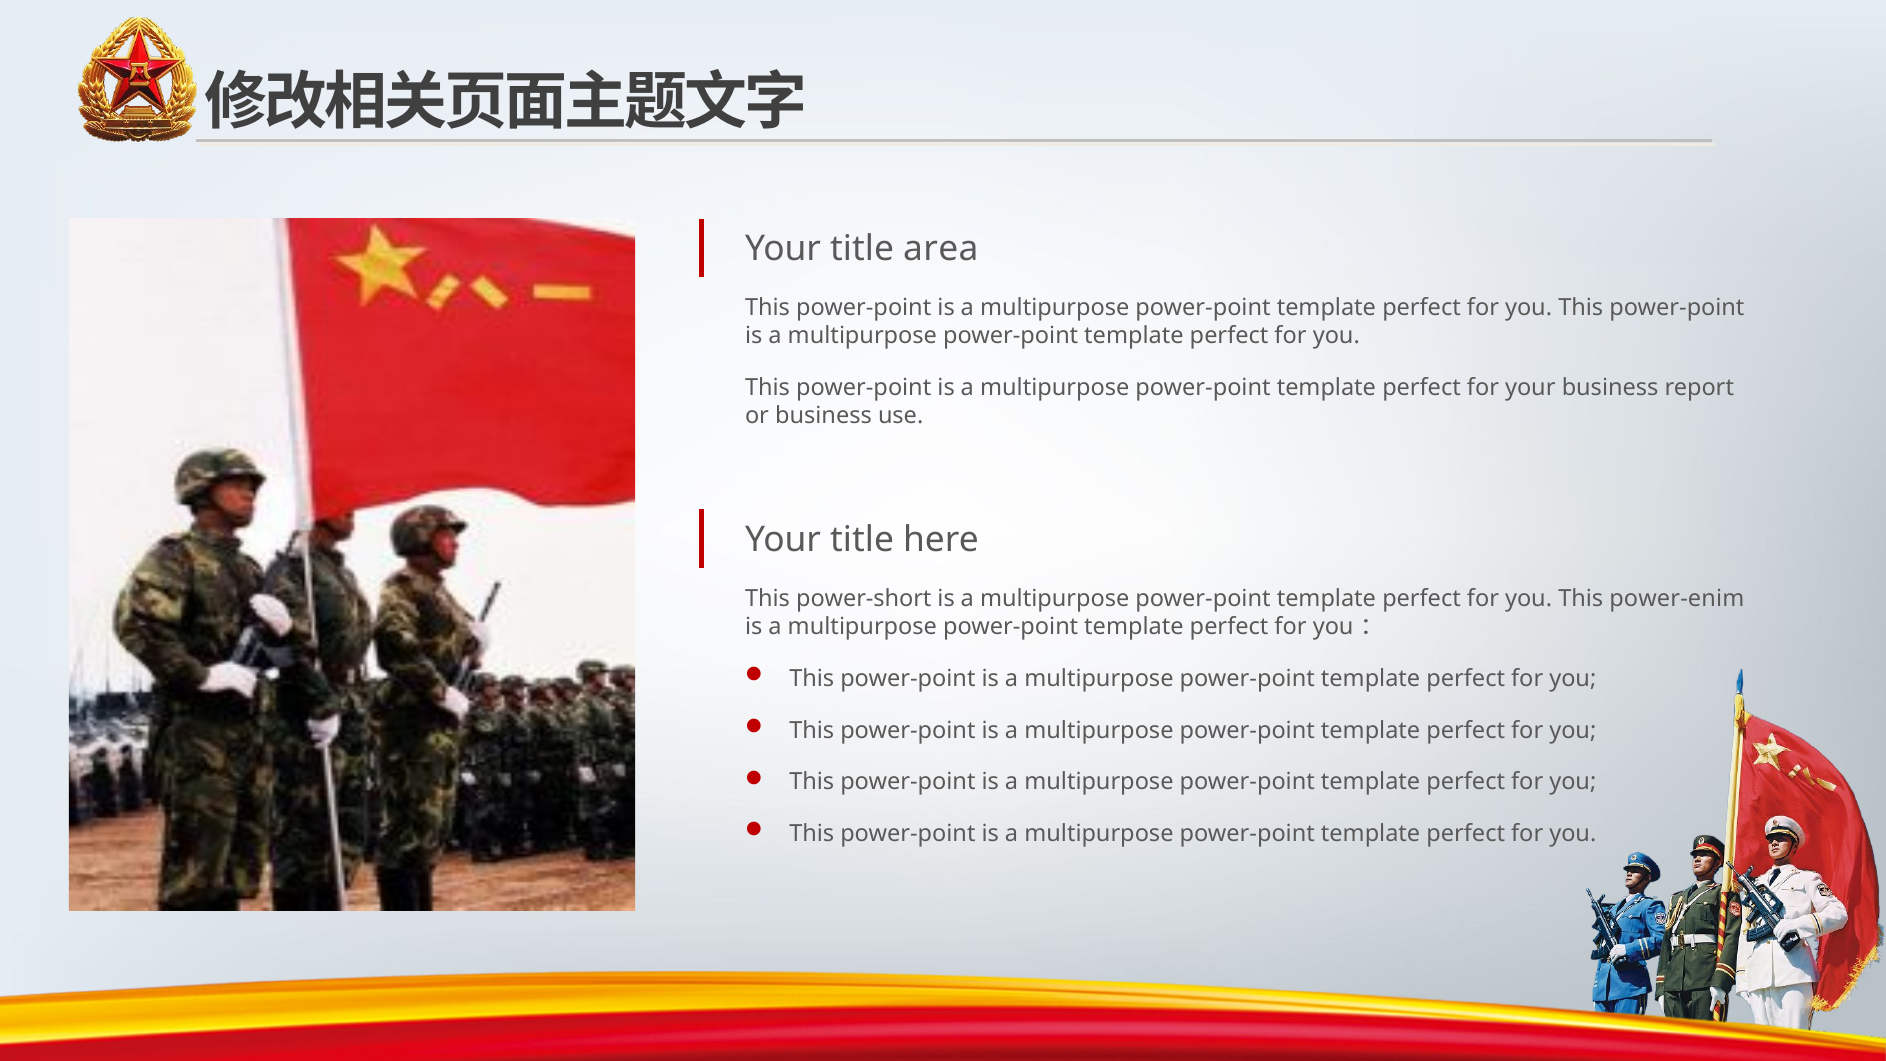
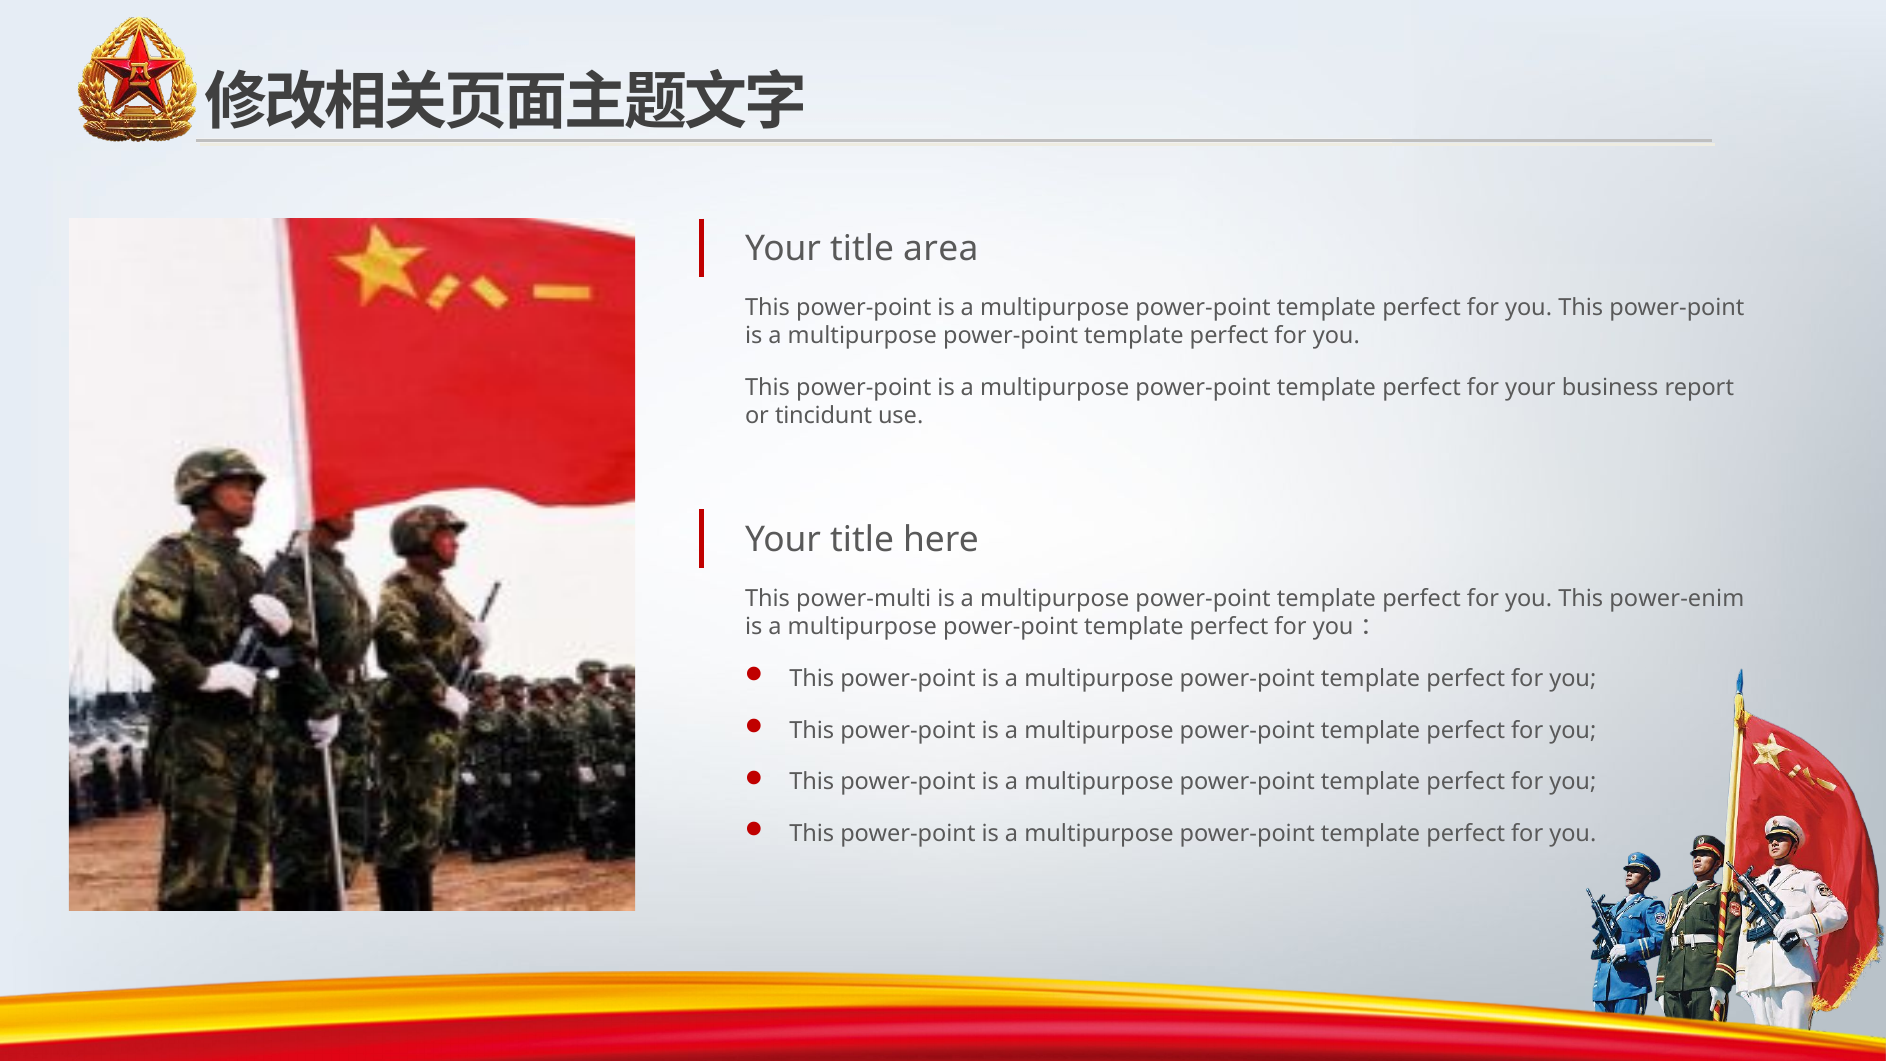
or business: business -> tincidunt (824, 416)
power-short: power-short -> power-multi (864, 598)
